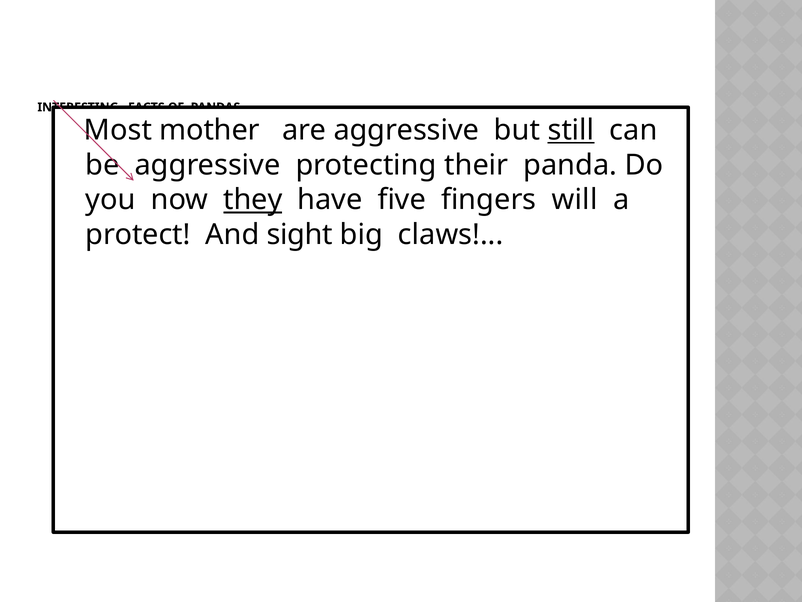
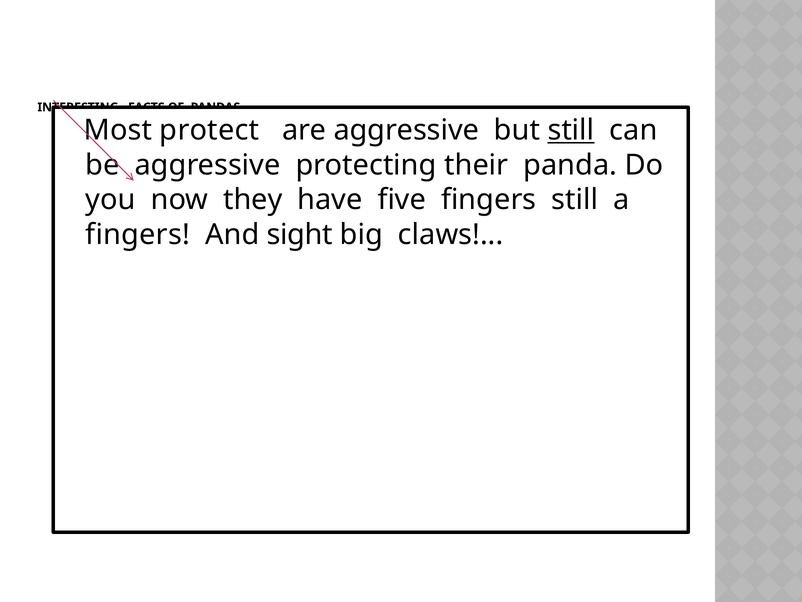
mother: mother -> protect (209, 130)
they underline: present -> none (253, 200)
fingers will: will -> still (575, 200)
protect: protect -> fingers (138, 234)
